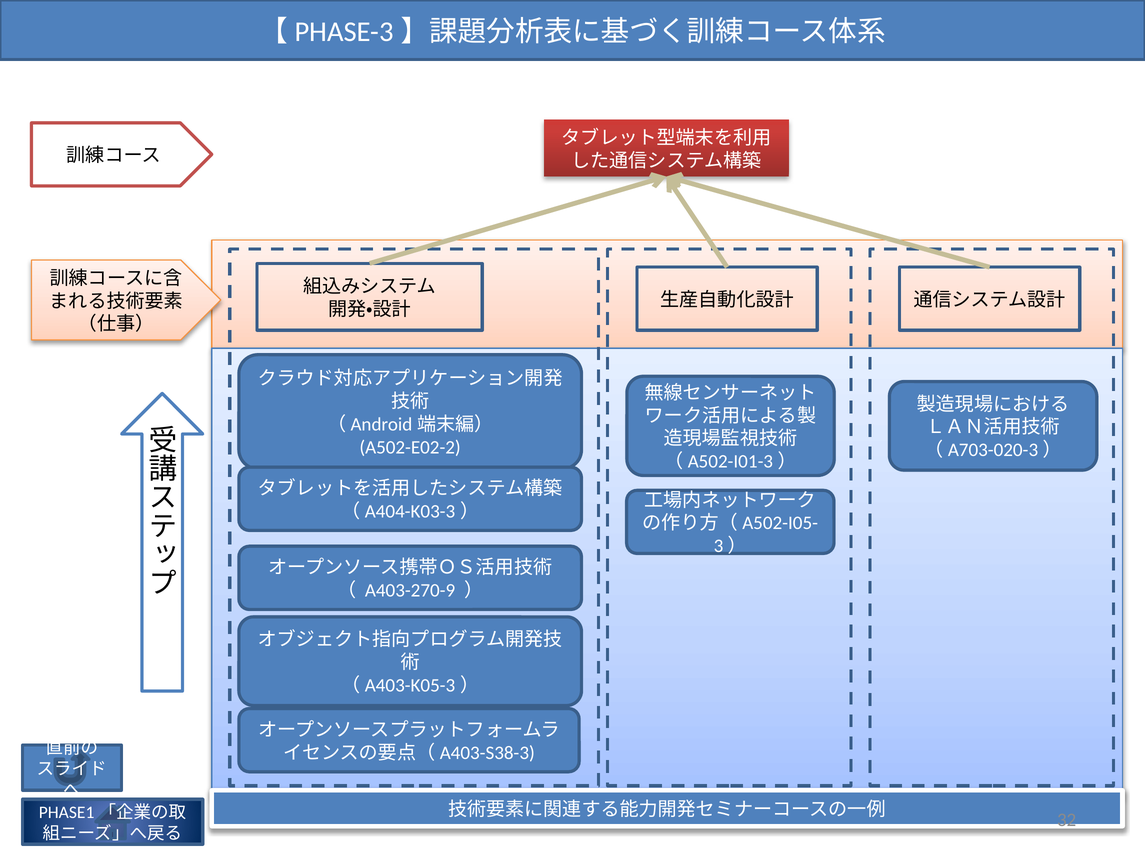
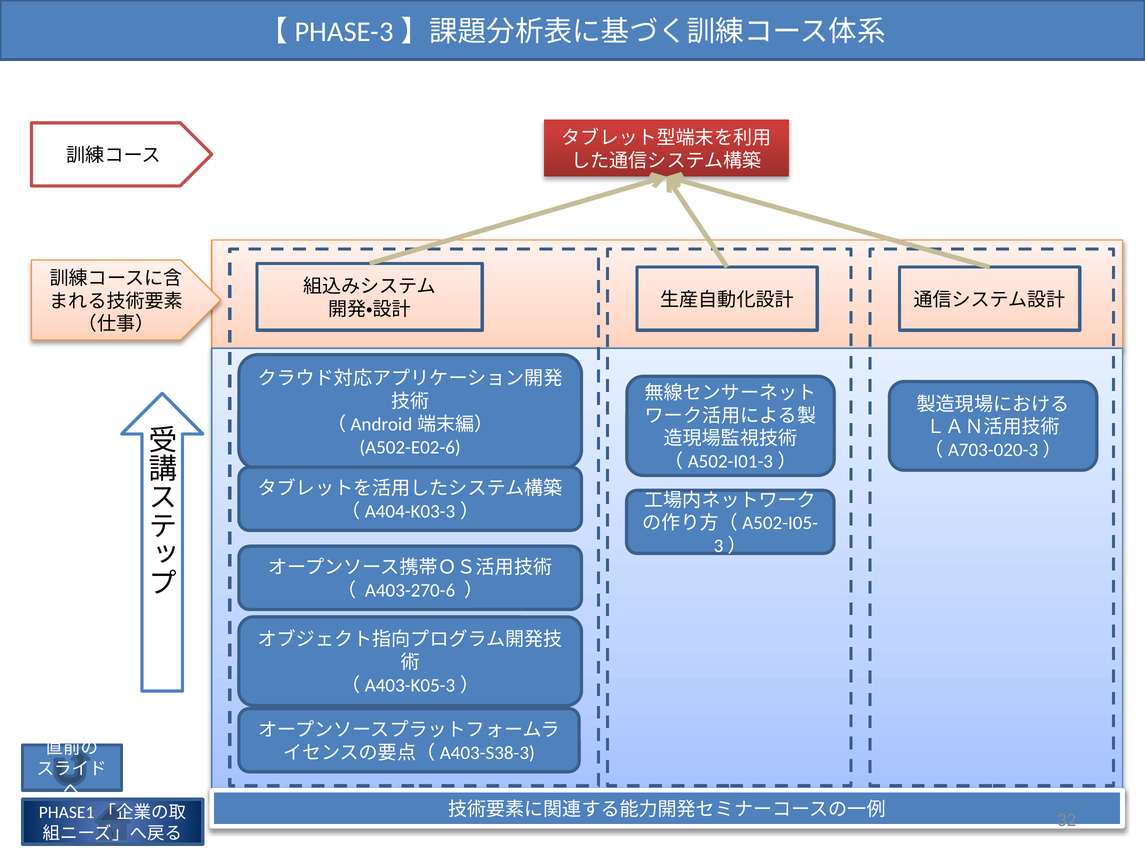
A502-E02-2: A502-E02-2 -> A502-E02-6 (410, 447)
A403-270-9: A403-270-9 -> A403-270-6 (410, 590)
